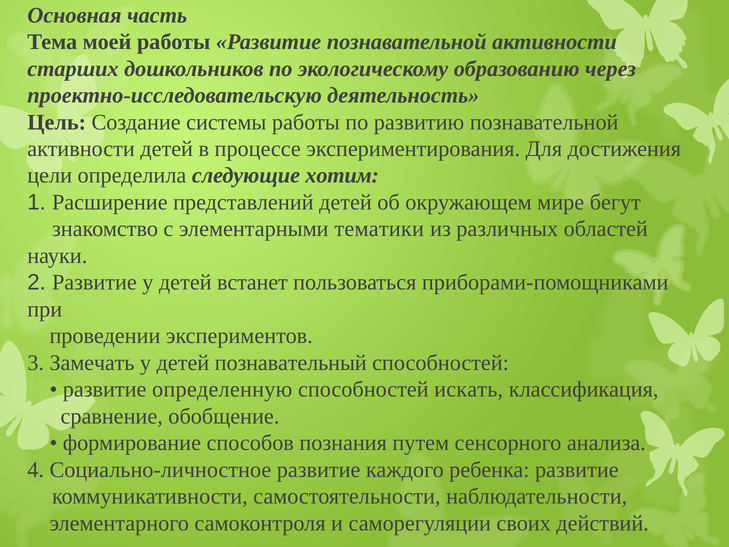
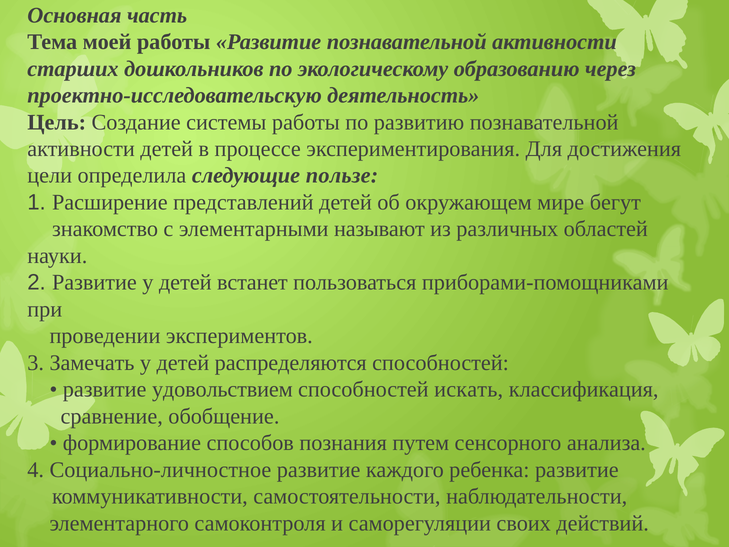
хотим: хотим -> пользе (342, 176)
тематики: тематики -> называют (379, 229)
познавательный: познавательный -> распределяются (291, 363)
определенную: определенную -> удовольствием (222, 389)
